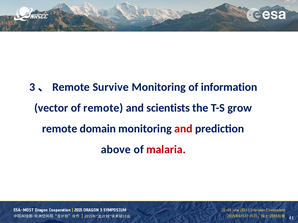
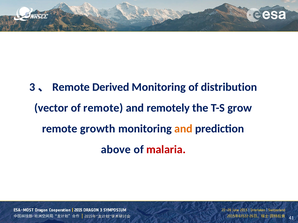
Survive: Survive -> Derived (111, 87)
information: information -> distribution (229, 87)
scientists: scientists -> remotely (168, 108)
domain: domain -> growth (98, 129)
and colour: red -> orange (183, 129)
